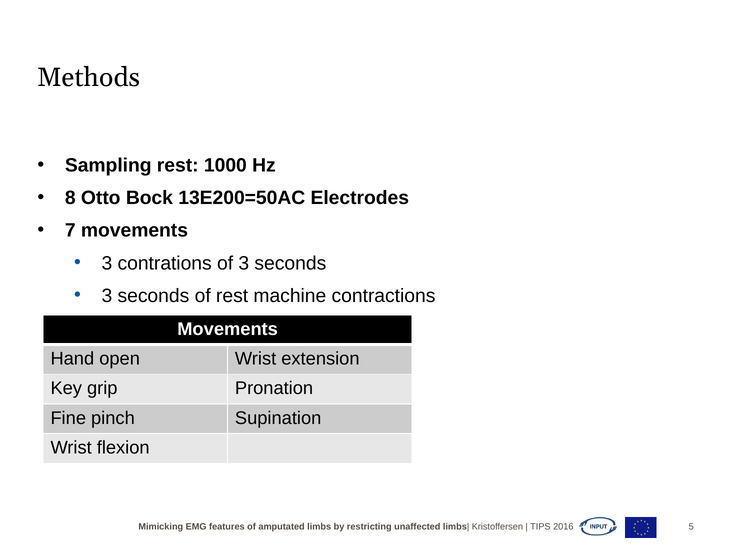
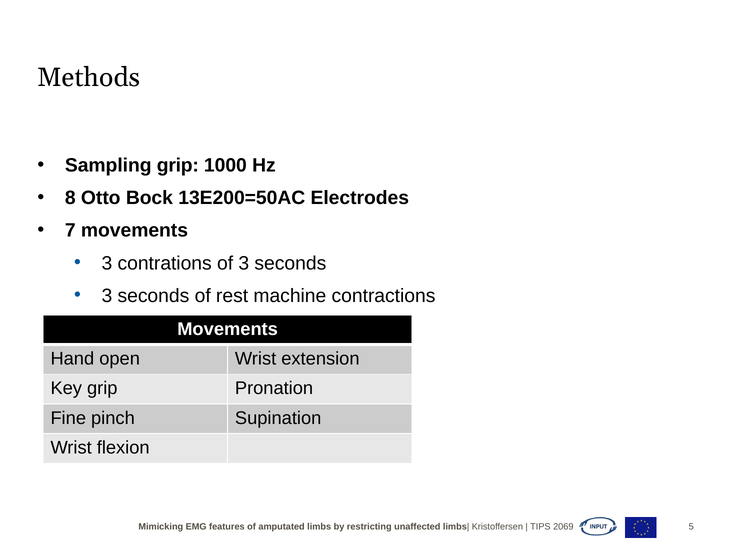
Sampling rest: rest -> grip (178, 166)
2016: 2016 -> 2069 (563, 527)
